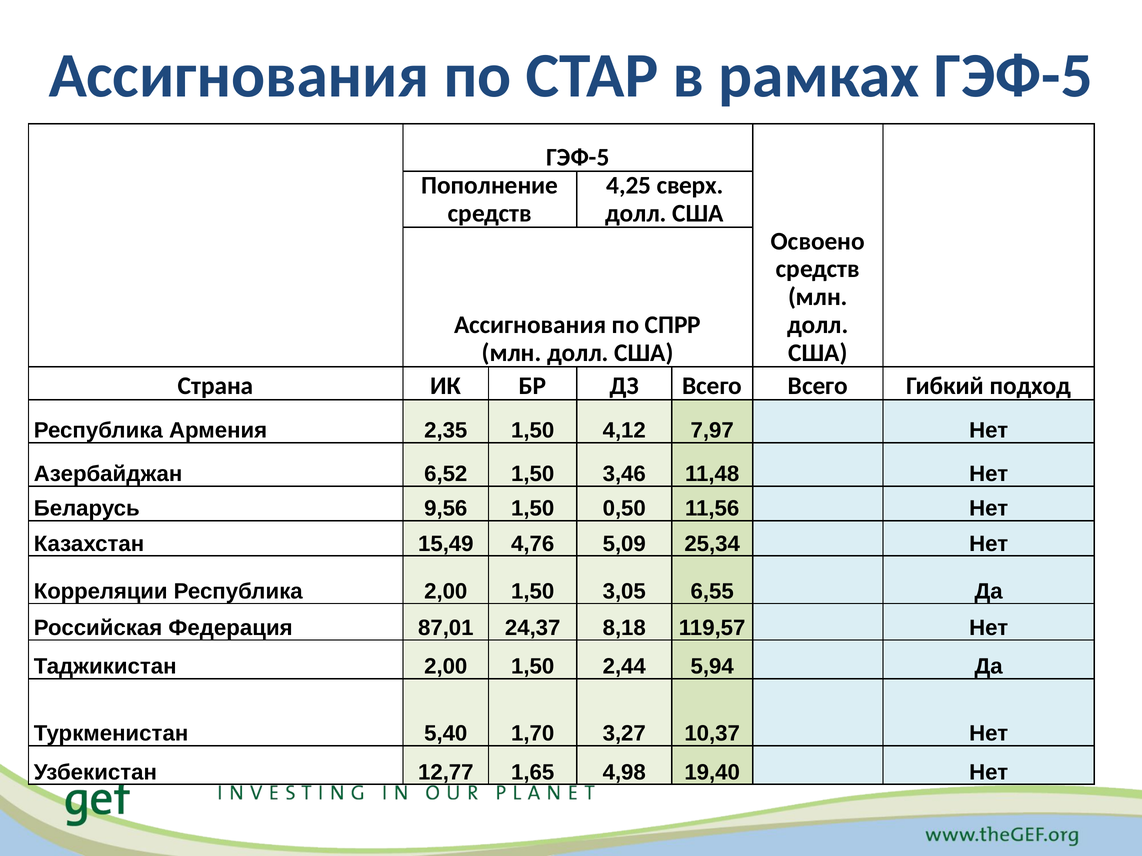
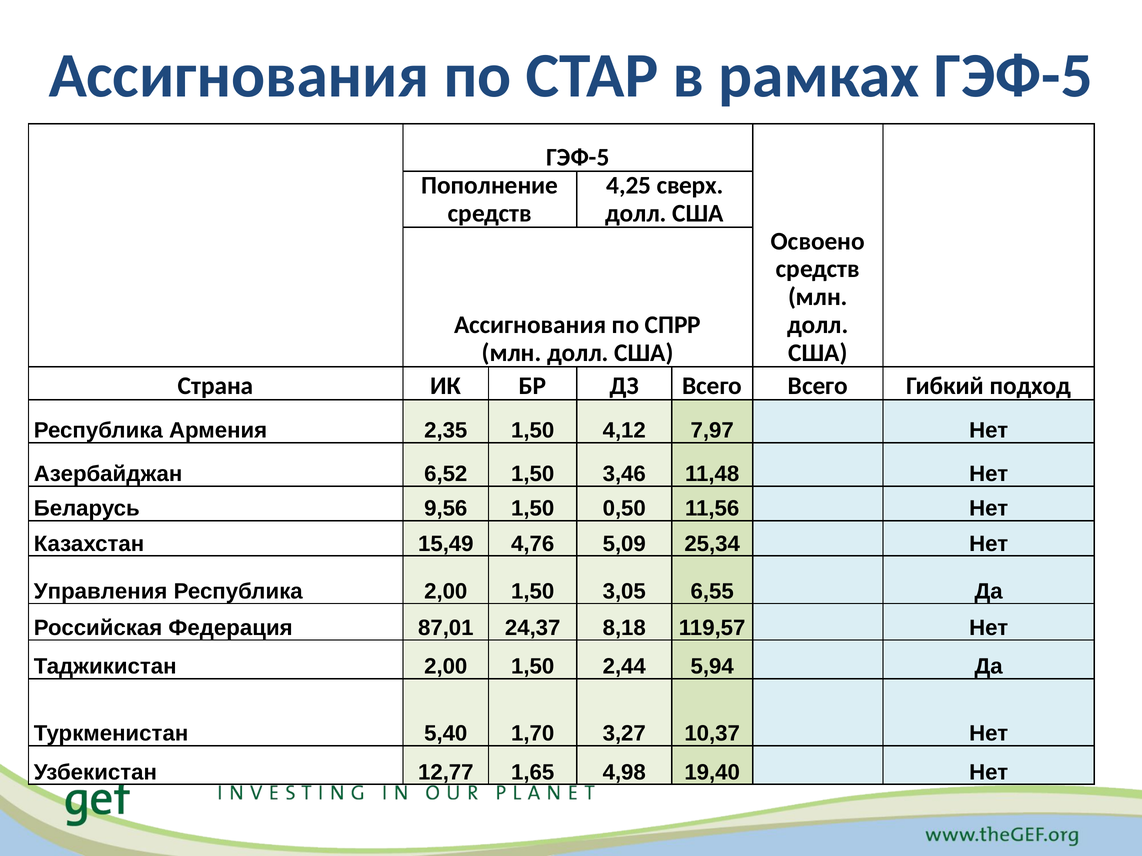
Корреляции: Корреляции -> Управления (101, 592)
